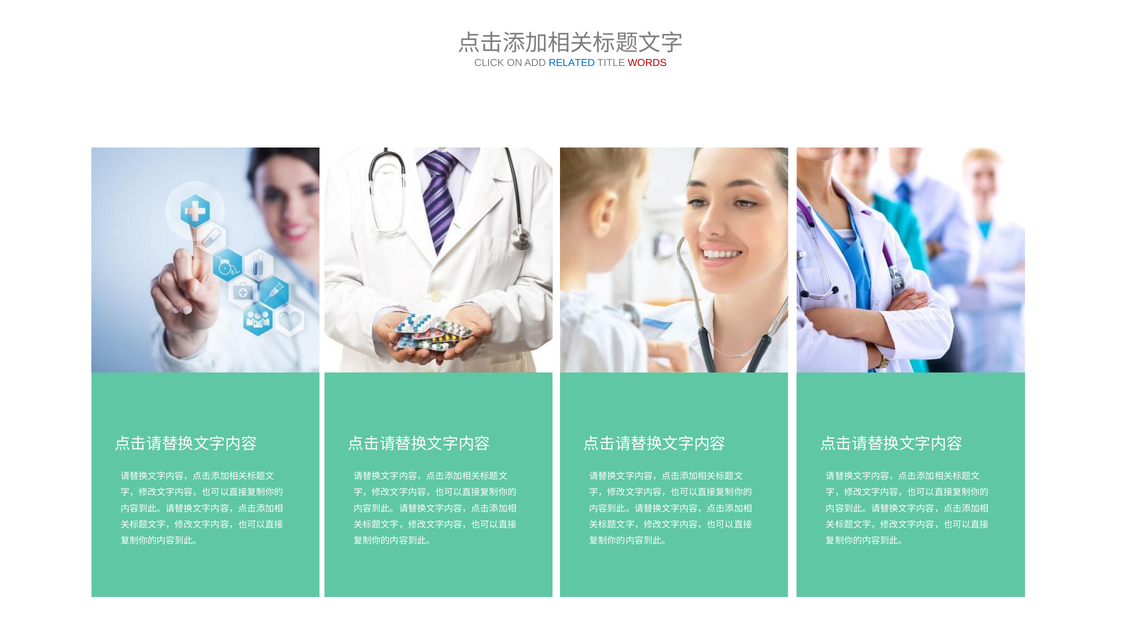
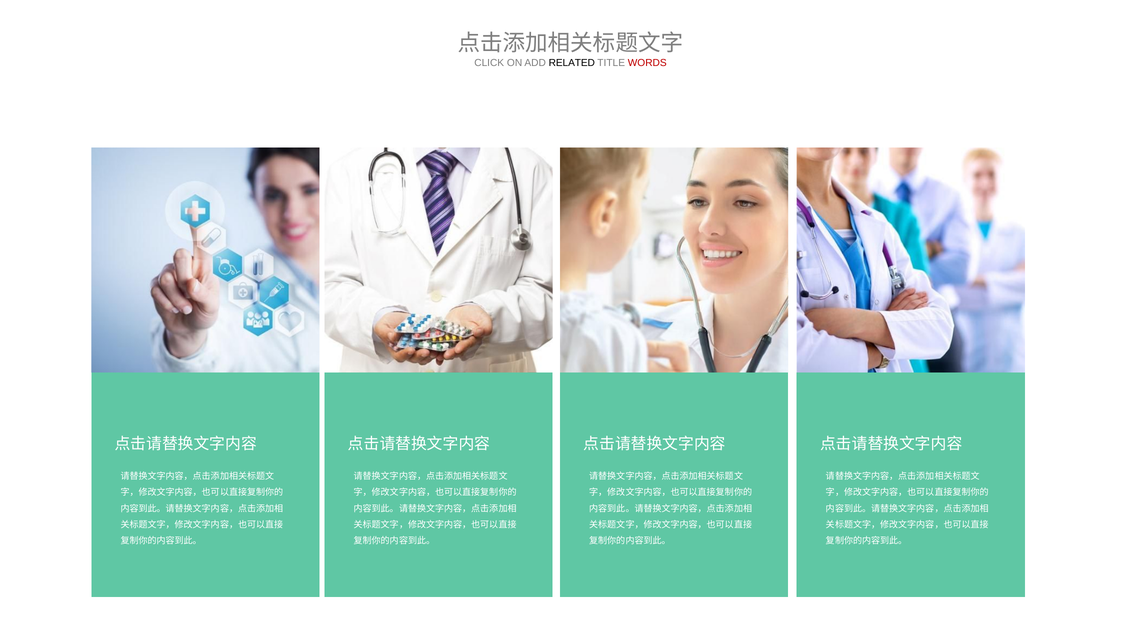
RELATED colour: blue -> black (572, 63)
